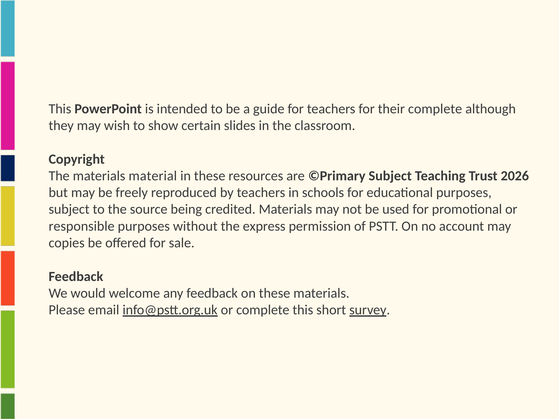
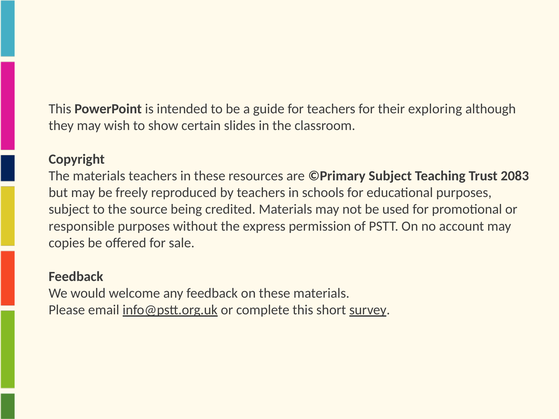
their complete: complete -> exploring (435, 109)
materials material: material -> teachers (153, 176)
2026: 2026 -> 2083 (515, 176)
